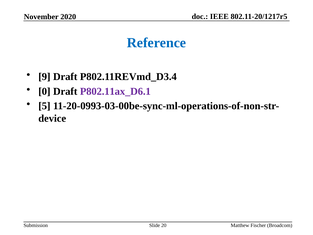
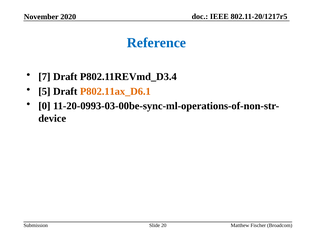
9: 9 -> 7 (44, 77)
0: 0 -> 5 (44, 91)
P802.11ax_D6.1 colour: purple -> orange (115, 91)
5: 5 -> 0 (44, 106)
